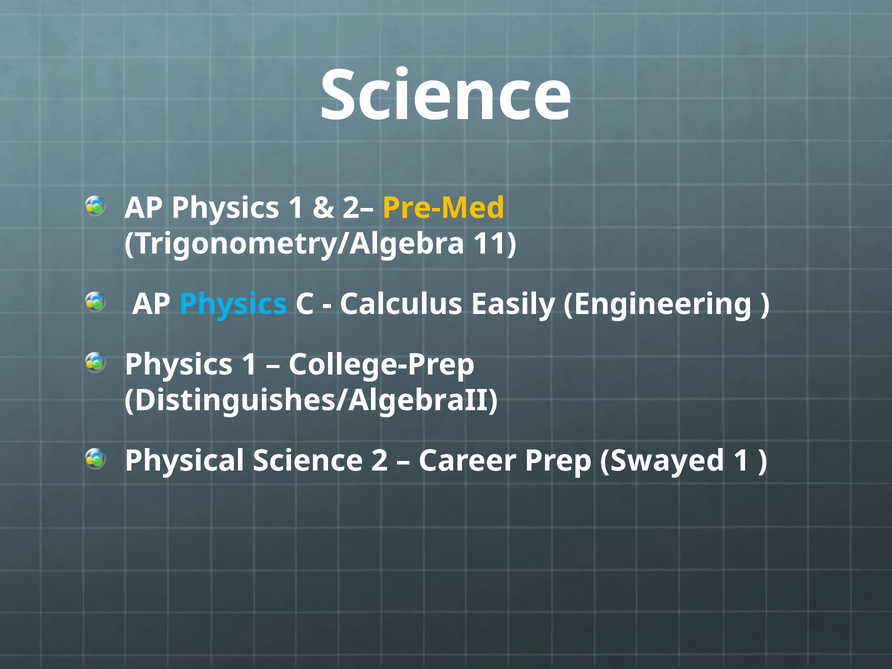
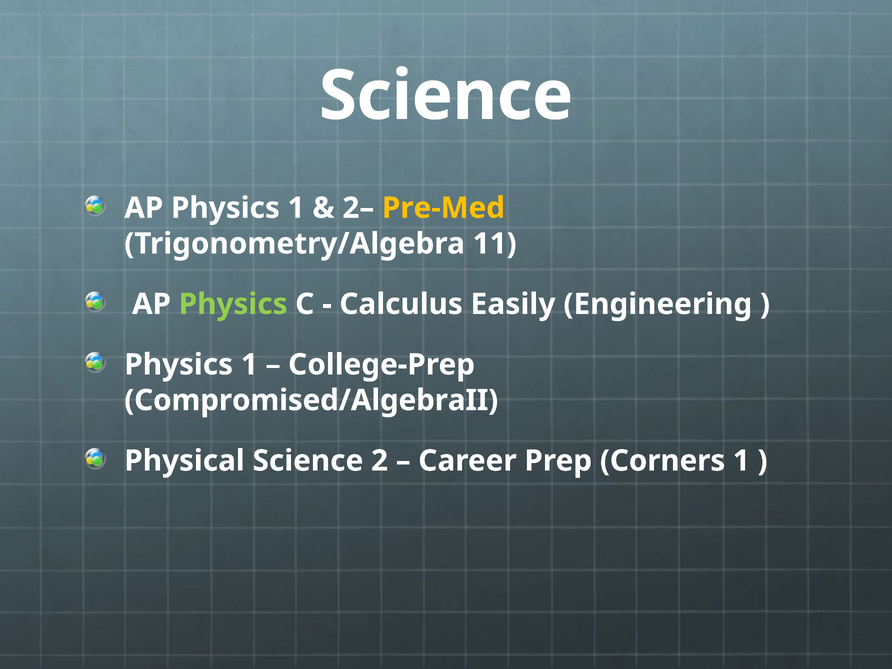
Physics colour: light blue -> light green (233, 304)
Distinguishes/AlgebraII: Distinguishes/AlgebraII -> Compromised/AlgebraII (311, 400)
Swayed: Swayed -> Corners (663, 461)
